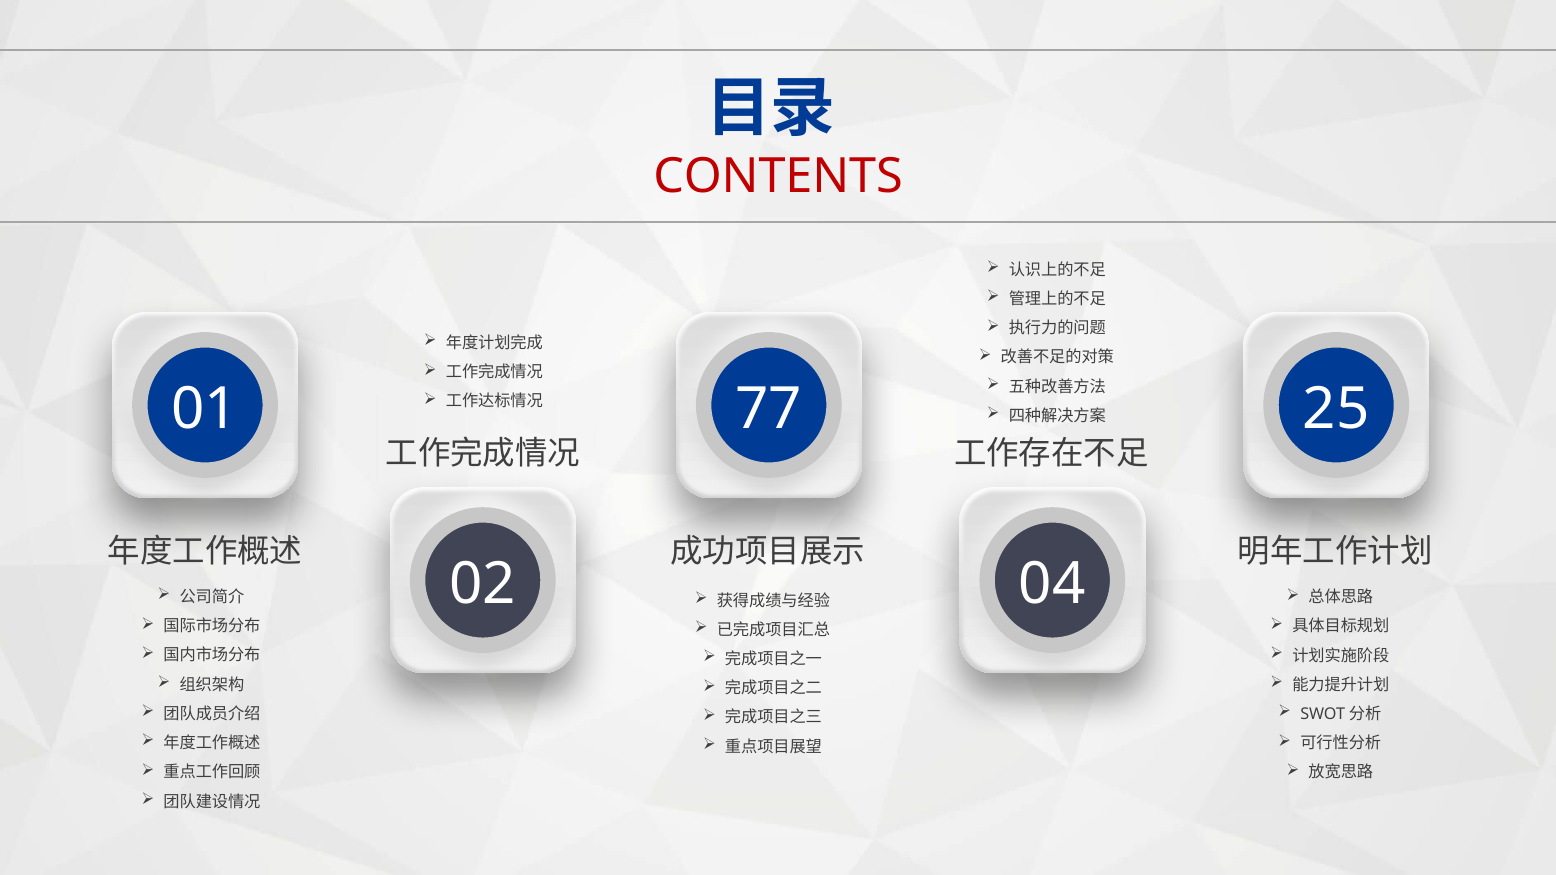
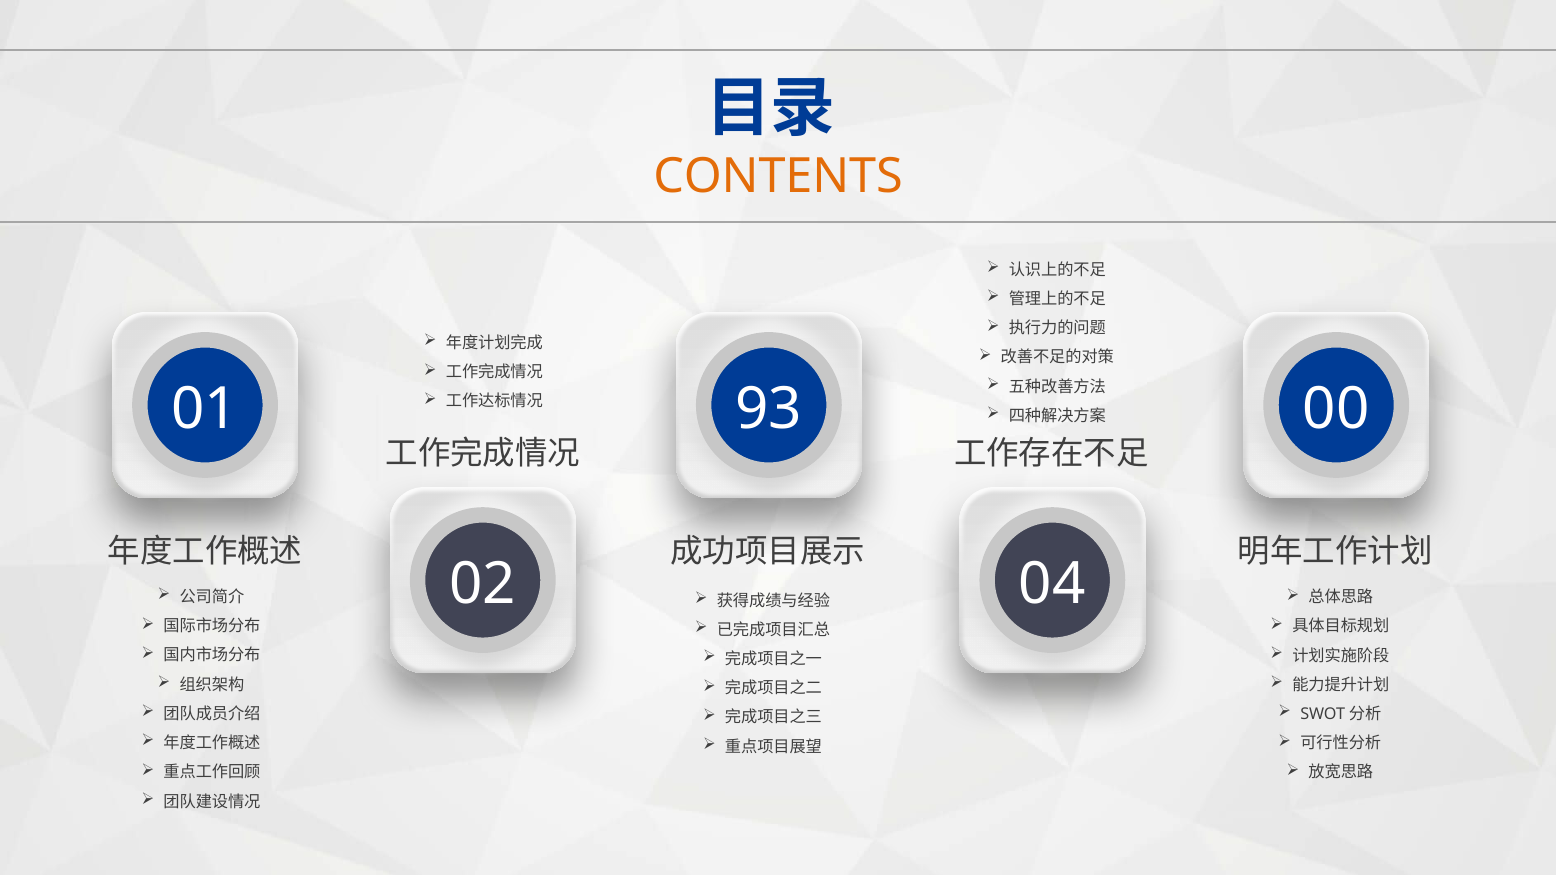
CONTENTS colour: red -> orange (778, 176)
77: 77 -> 93 (769, 409)
25: 25 -> 00 (1336, 409)
